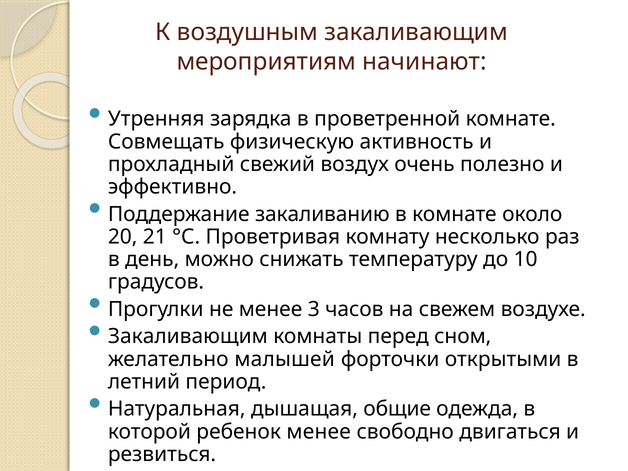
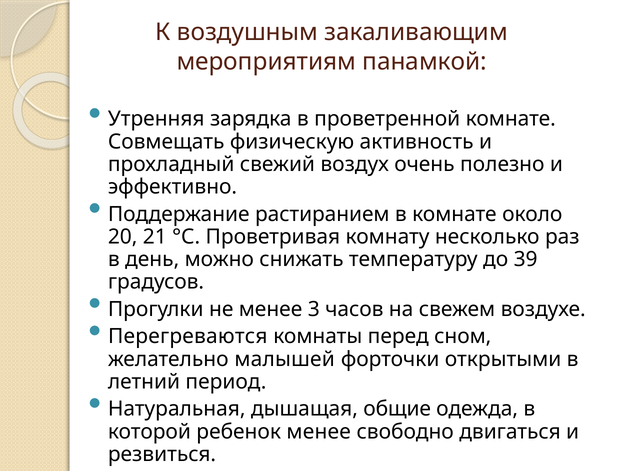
начинают: начинают -> панамкой (425, 62)
закаливанию: закаливанию -> растиранием (322, 214)
10: 10 -> 39 (526, 259)
Закаливающим: Закаливающим -> Перегреваются (188, 337)
